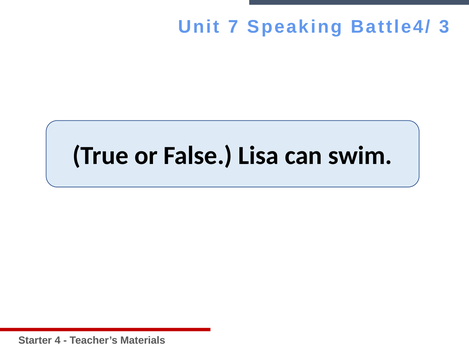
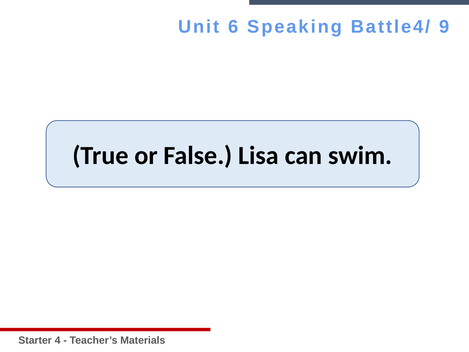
7: 7 -> 6 (233, 27)
3: 3 -> 9 (444, 27)
